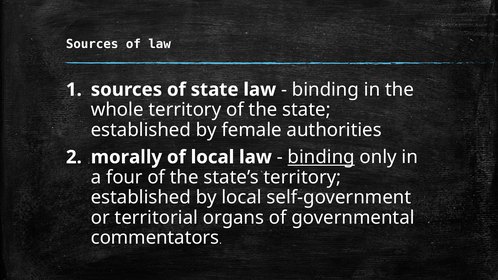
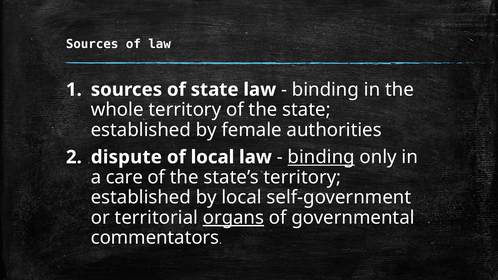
morally: morally -> dispute (126, 157)
four: four -> care (124, 177)
organs underline: none -> present (233, 218)
